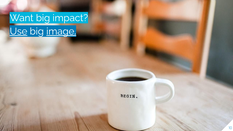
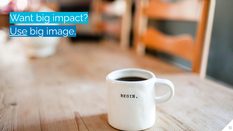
image underline: present -> none (61, 31)
